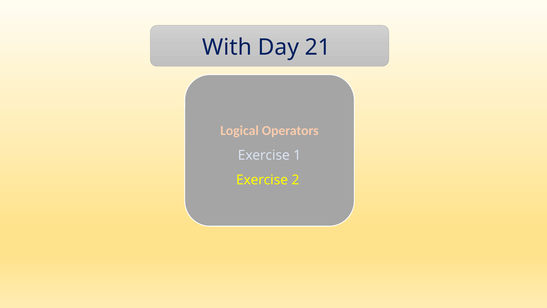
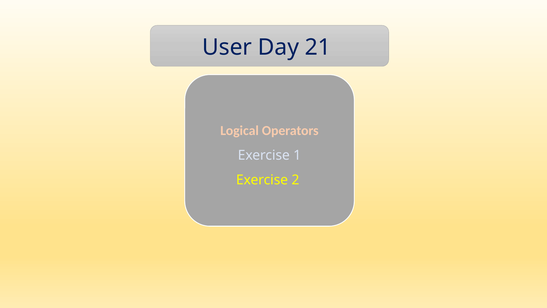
With: With -> User (227, 47)
